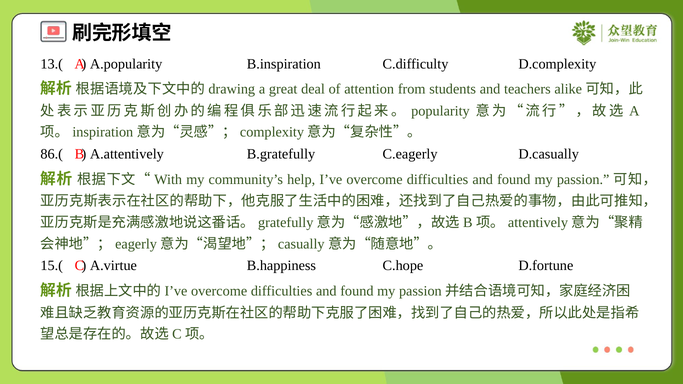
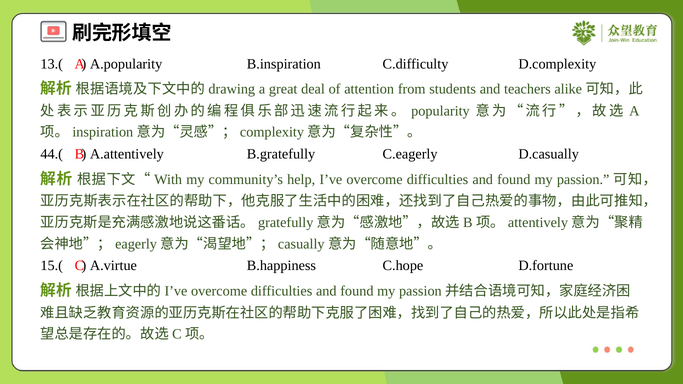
86.(: 86.( -> 44.( (52, 154)
